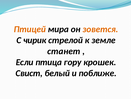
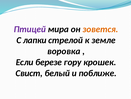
Птицей colour: orange -> purple (30, 29)
чирик: чирик -> лапки (35, 40)
станет: станет -> воровка (64, 51)
птица: птица -> березе (49, 62)
